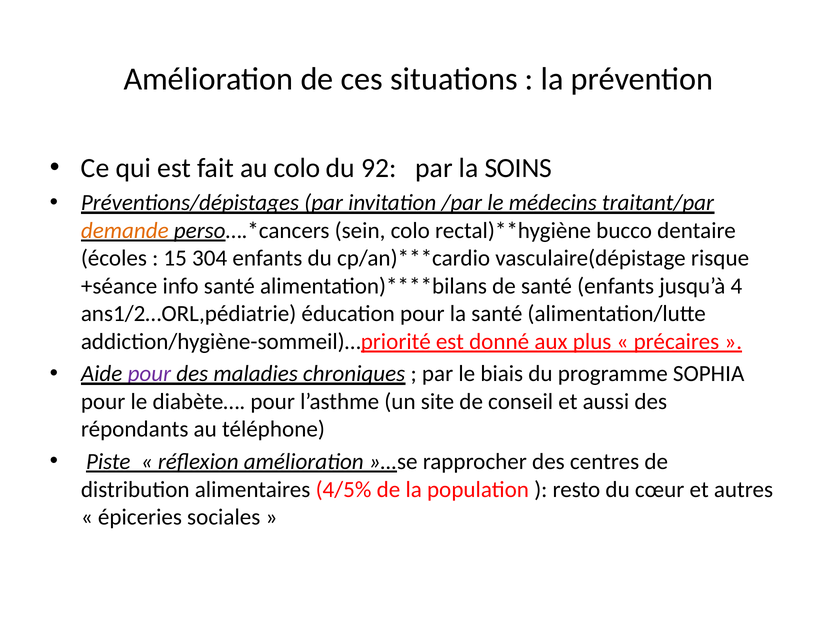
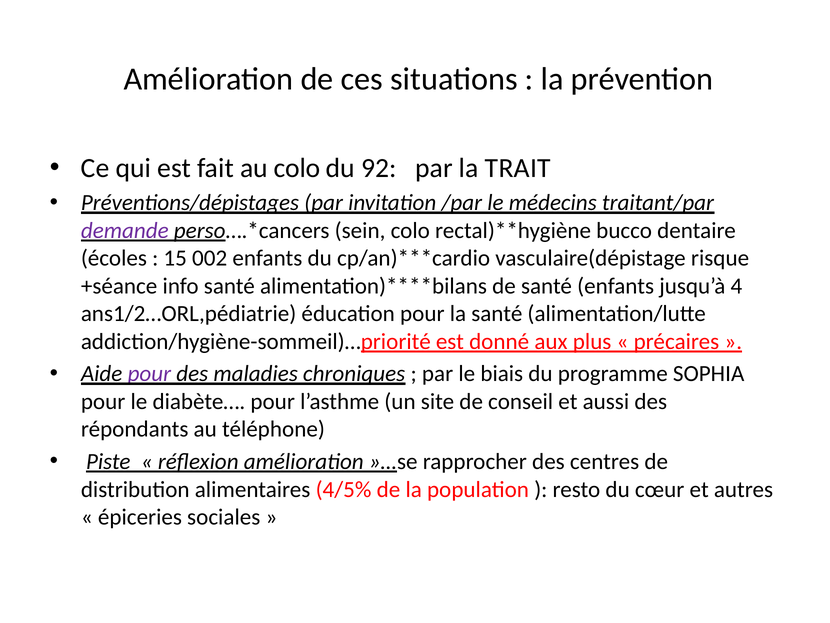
SOINS: SOINS -> TRAIT (518, 168)
demande colour: orange -> purple (125, 230)
304: 304 -> 002 (210, 258)
